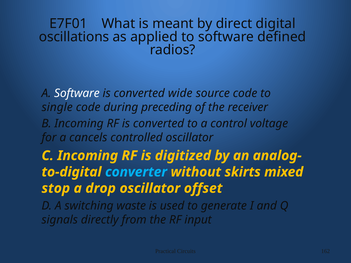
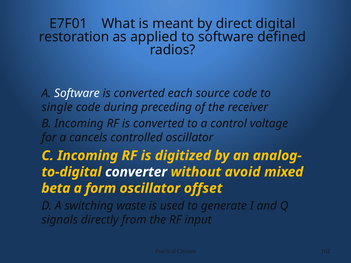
oscillations: oscillations -> restoration (74, 37)
wide: wide -> each (180, 93)
converter colour: light blue -> white (136, 172)
skirts: skirts -> avoid (243, 172)
stop: stop -> beta (56, 188)
drop: drop -> form (101, 188)
